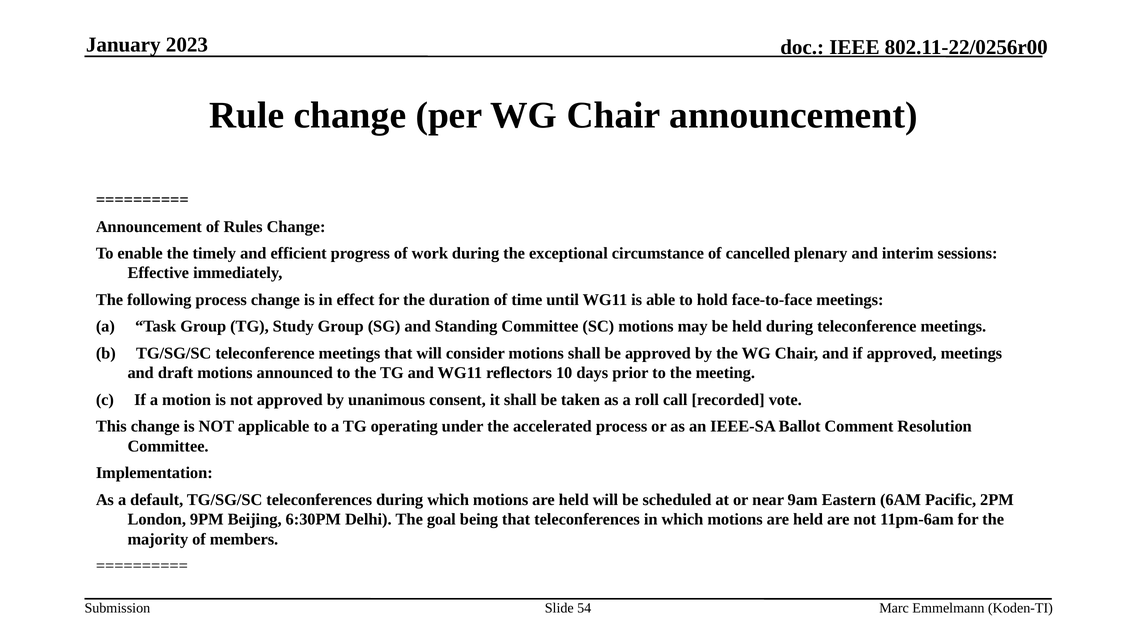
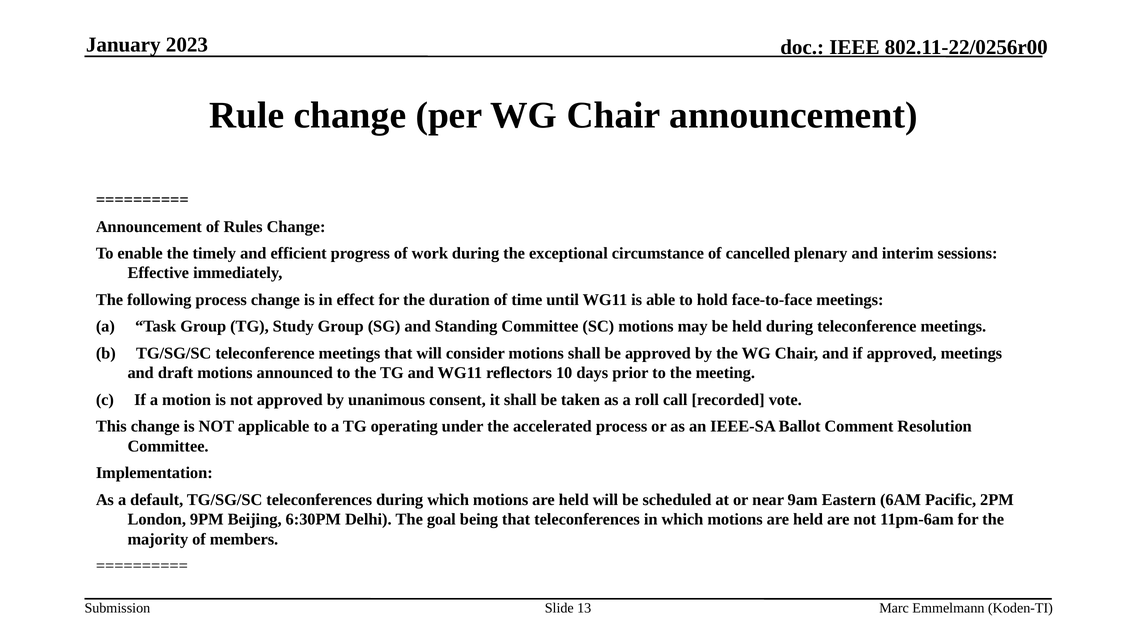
54: 54 -> 13 (584, 608)
